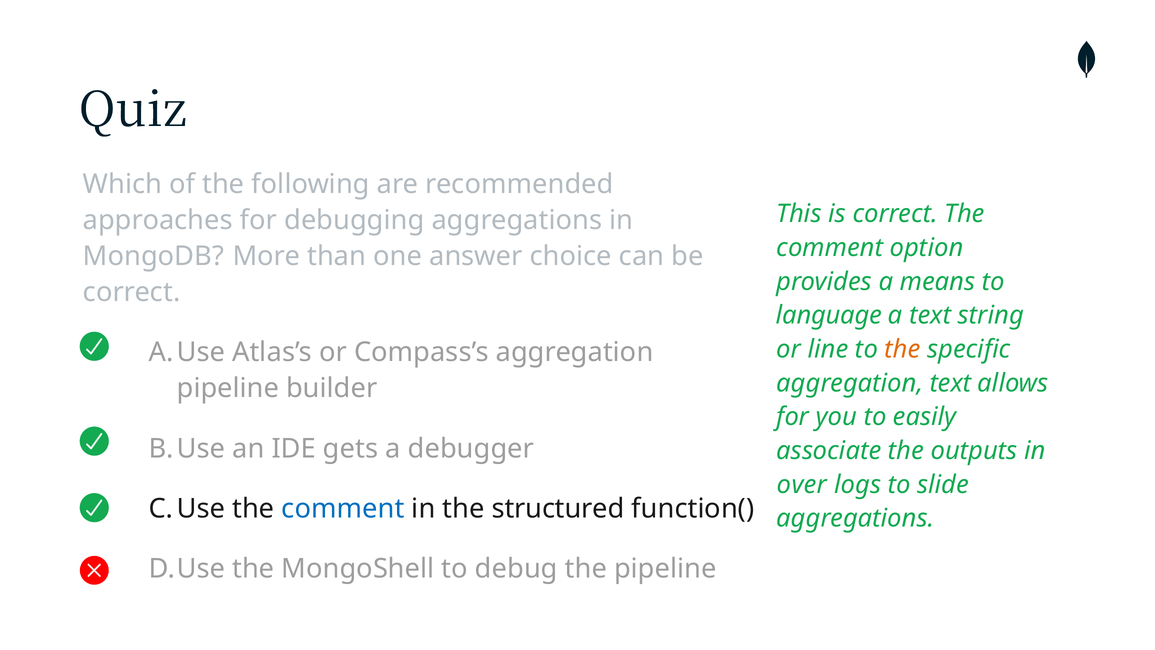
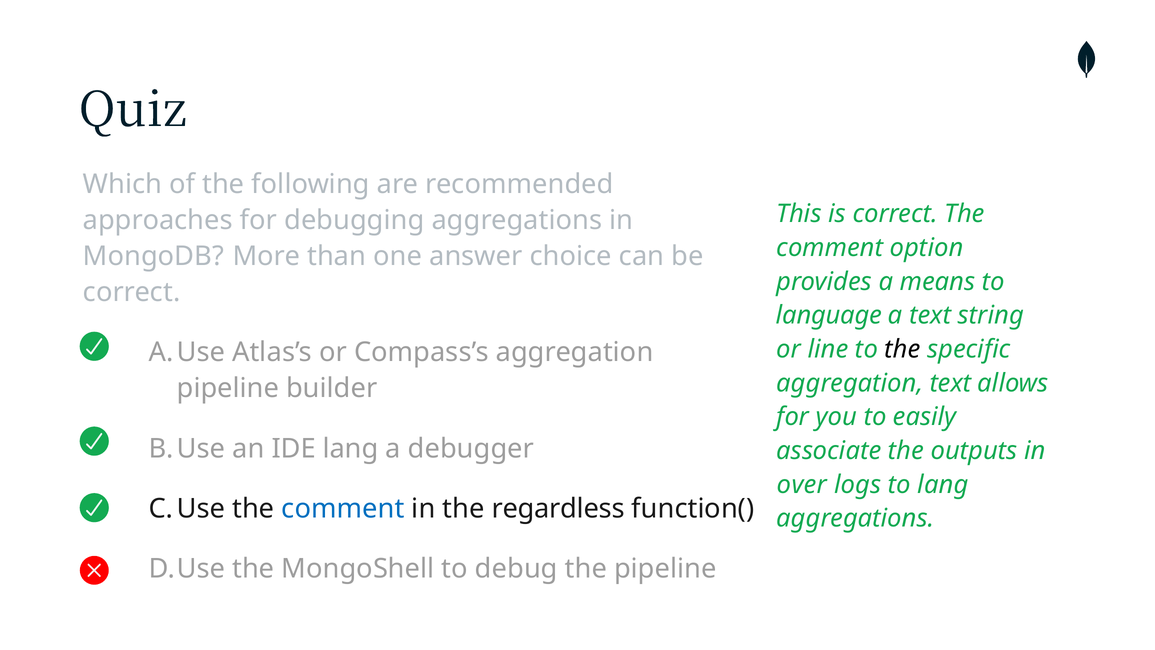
the colour: orange -> black (903, 349)
IDE gets: gets -> lang (351, 448)
to slide: slide -> lang (943, 484)
structured: structured -> regardless (558, 508)
